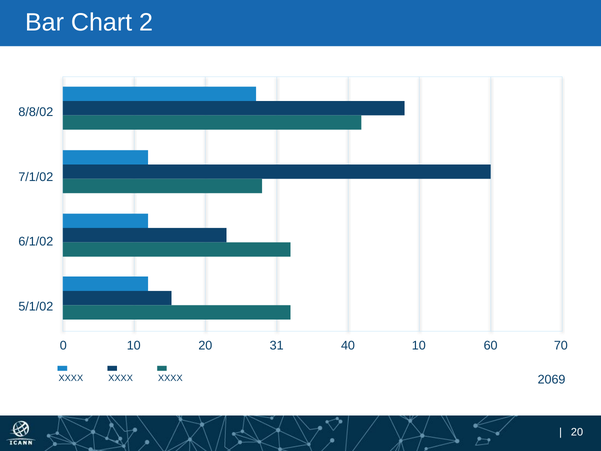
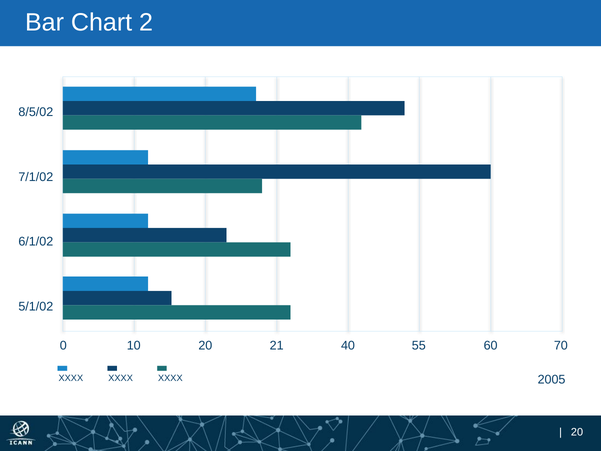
8/8/02: 8/8/02 -> 8/5/02 (36, 112)
31: 31 -> 21 (277, 345)
40 10: 10 -> 55 (419, 345)
2069: 2069 -> 2005 (552, 379)
